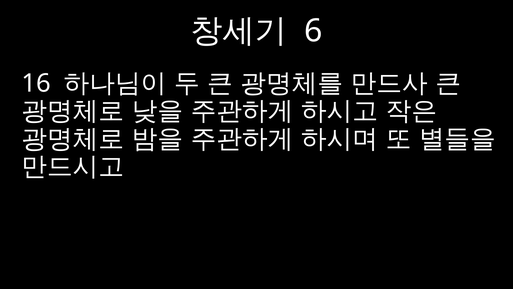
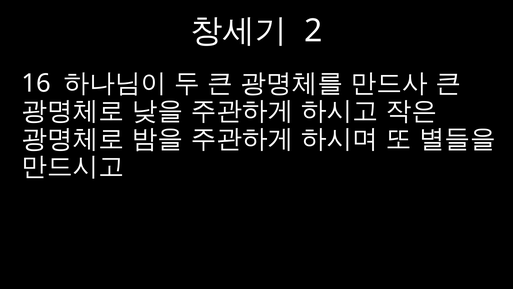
6: 6 -> 2 (313, 31)
